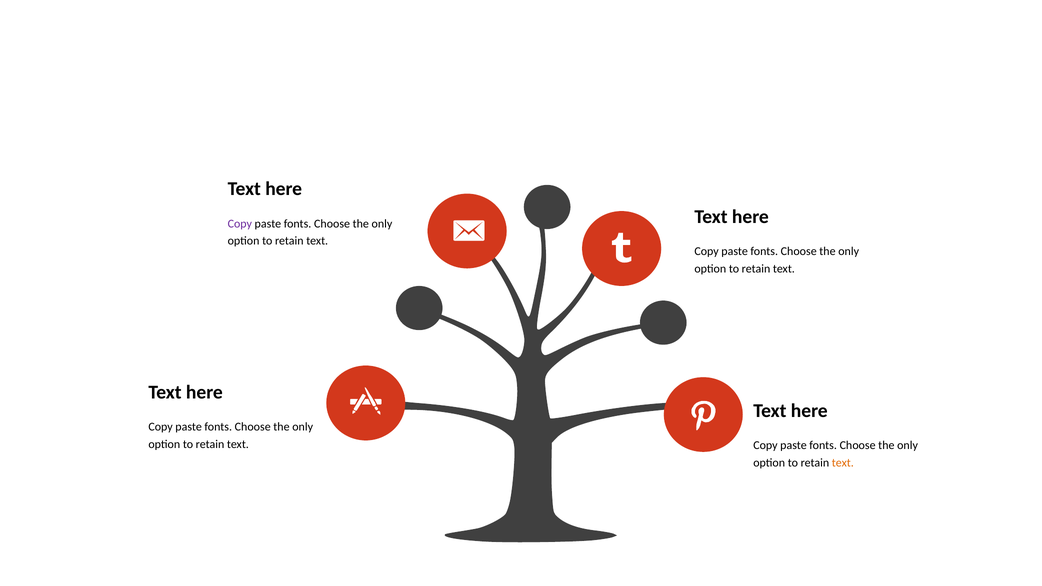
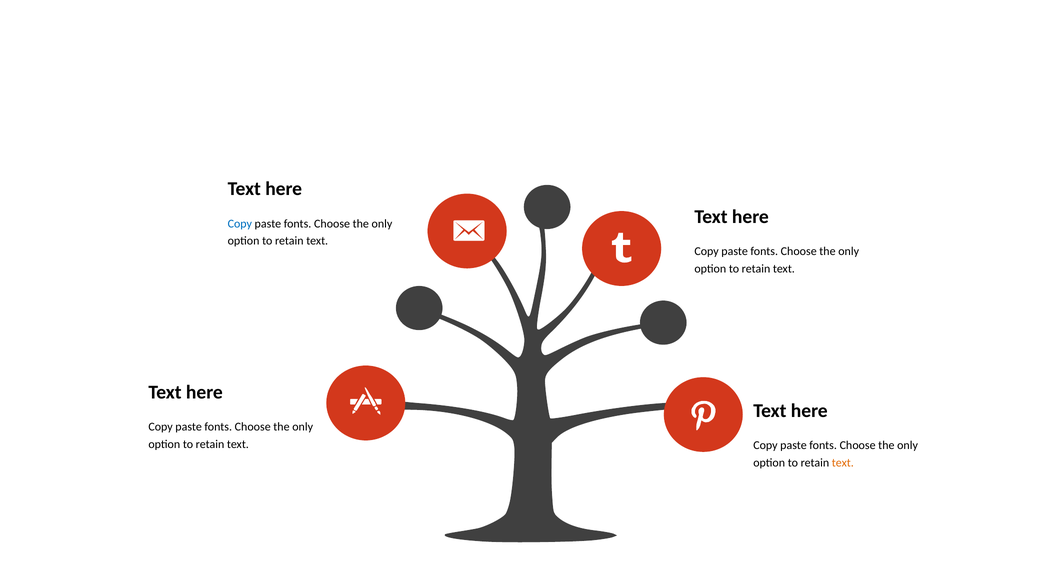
Copy colour: purple -> blue (240, 224)
